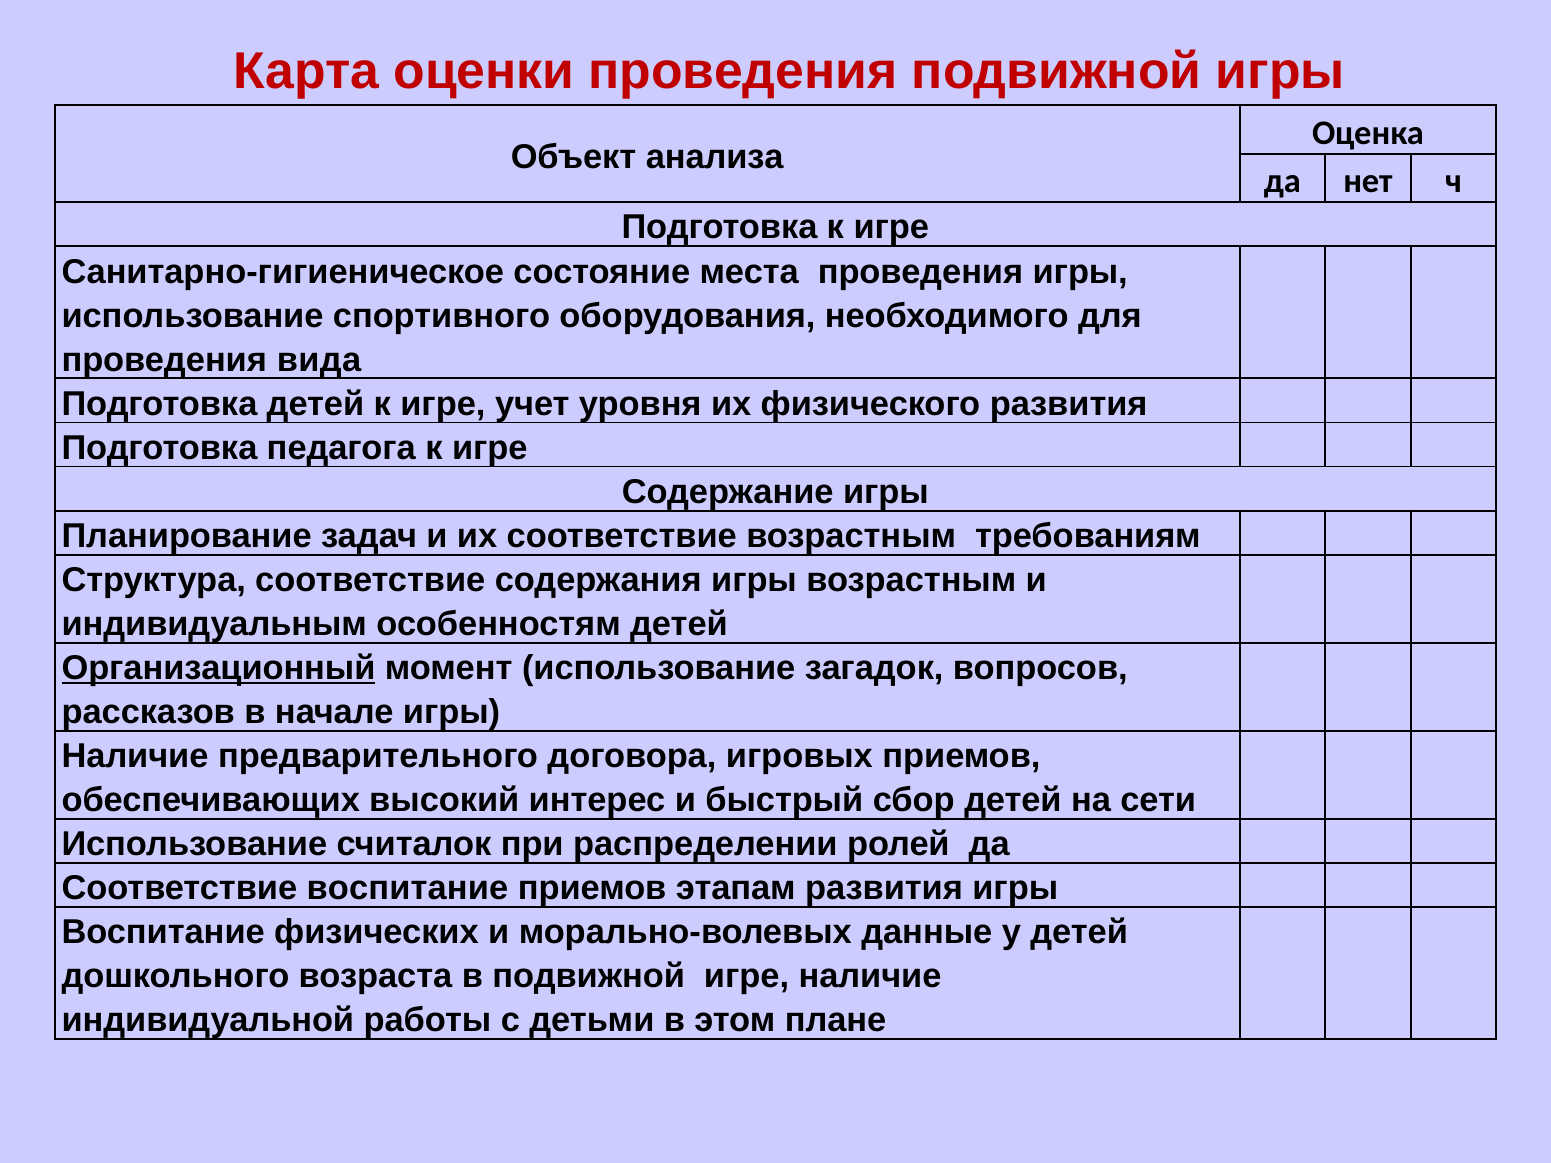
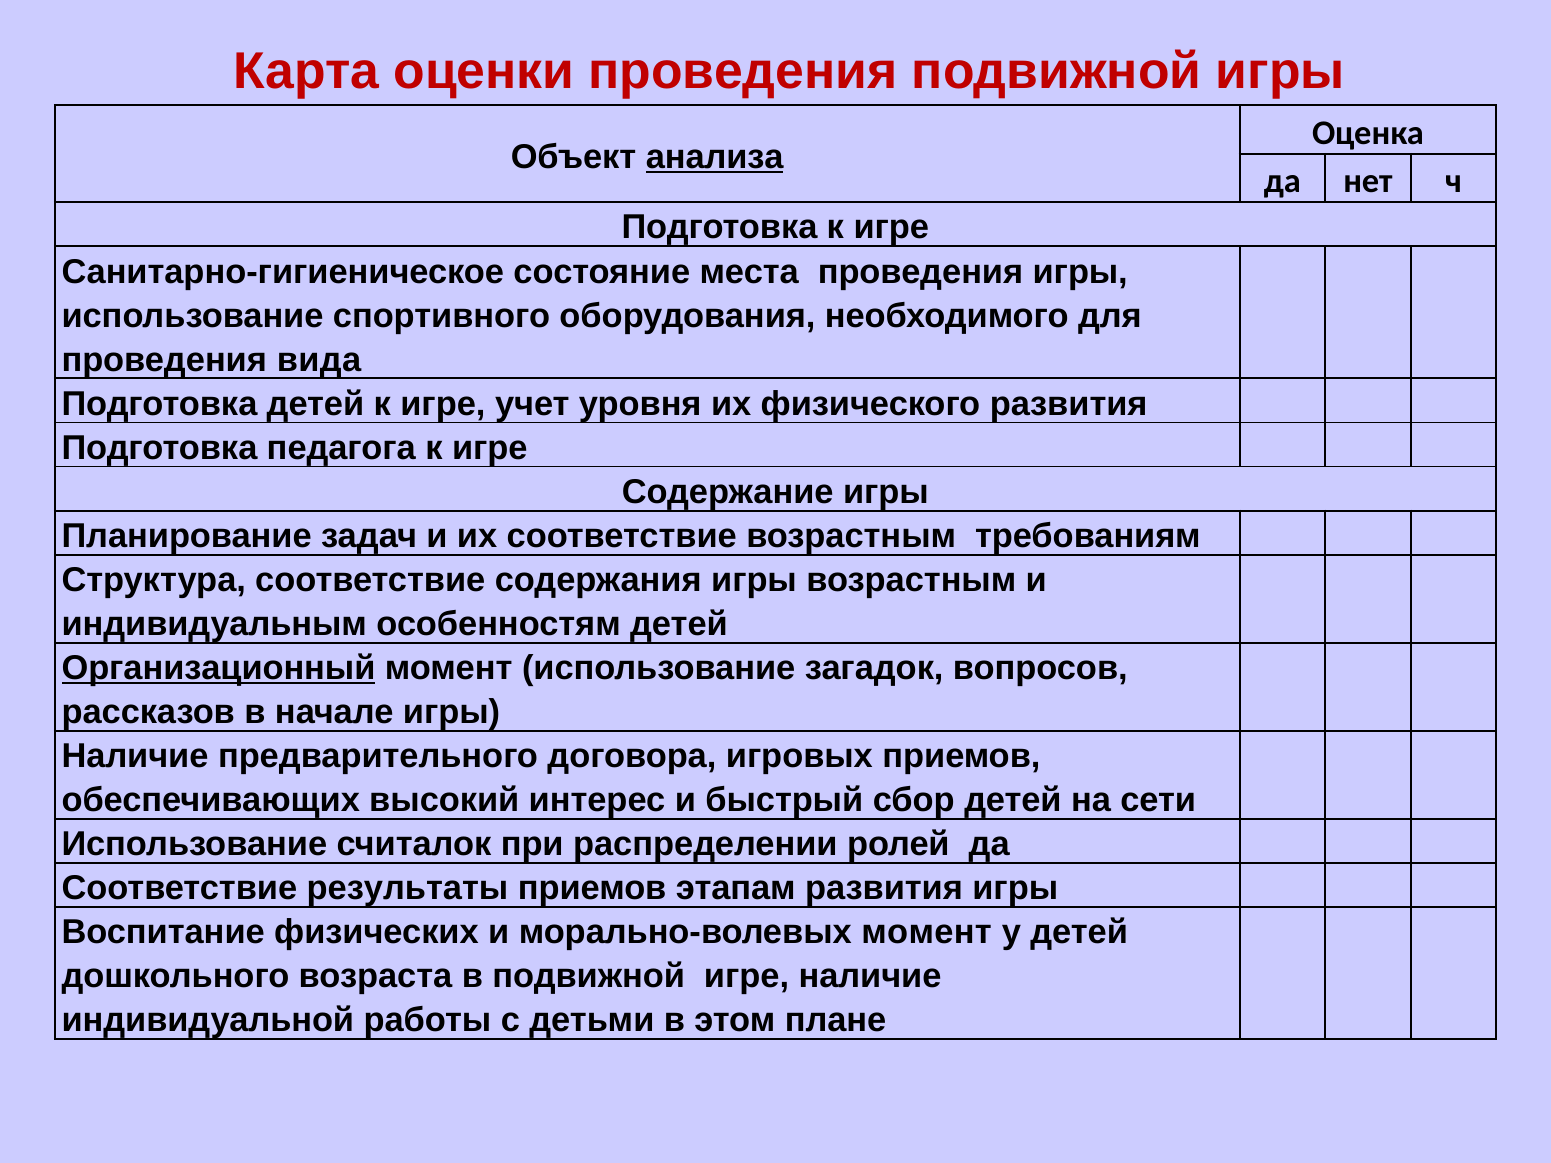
анализа underline: none -> present (715, 157)
Соответствие воспитание: воспитание -> результаты (408, 889)
морально-волевых данные: данные -> момент (927, 933)
